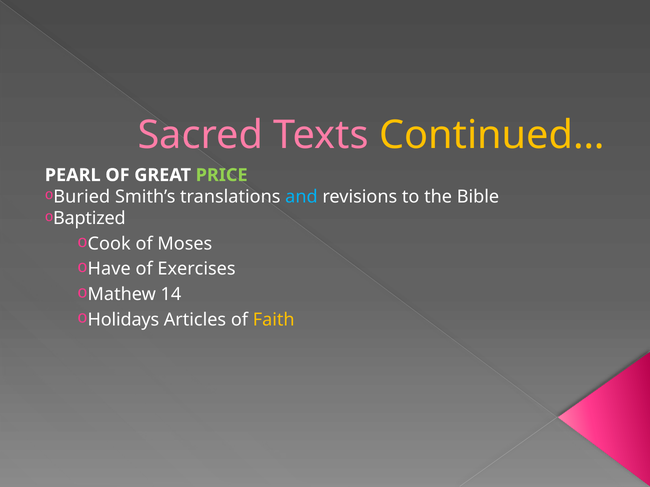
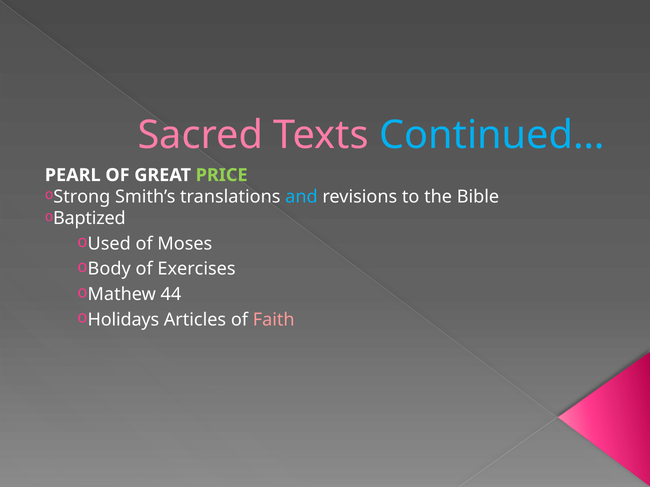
Continued… colour: yellow -> light blue (492, 135)
Buried: Buried -> Strong (82, 197)
Cook: Cook -> Used (109, 244)
Have: Have -> Body (109, 269)
14: 14 -> 44 (171, 295)
Faith colour: yellow -> pink (274, 320)
